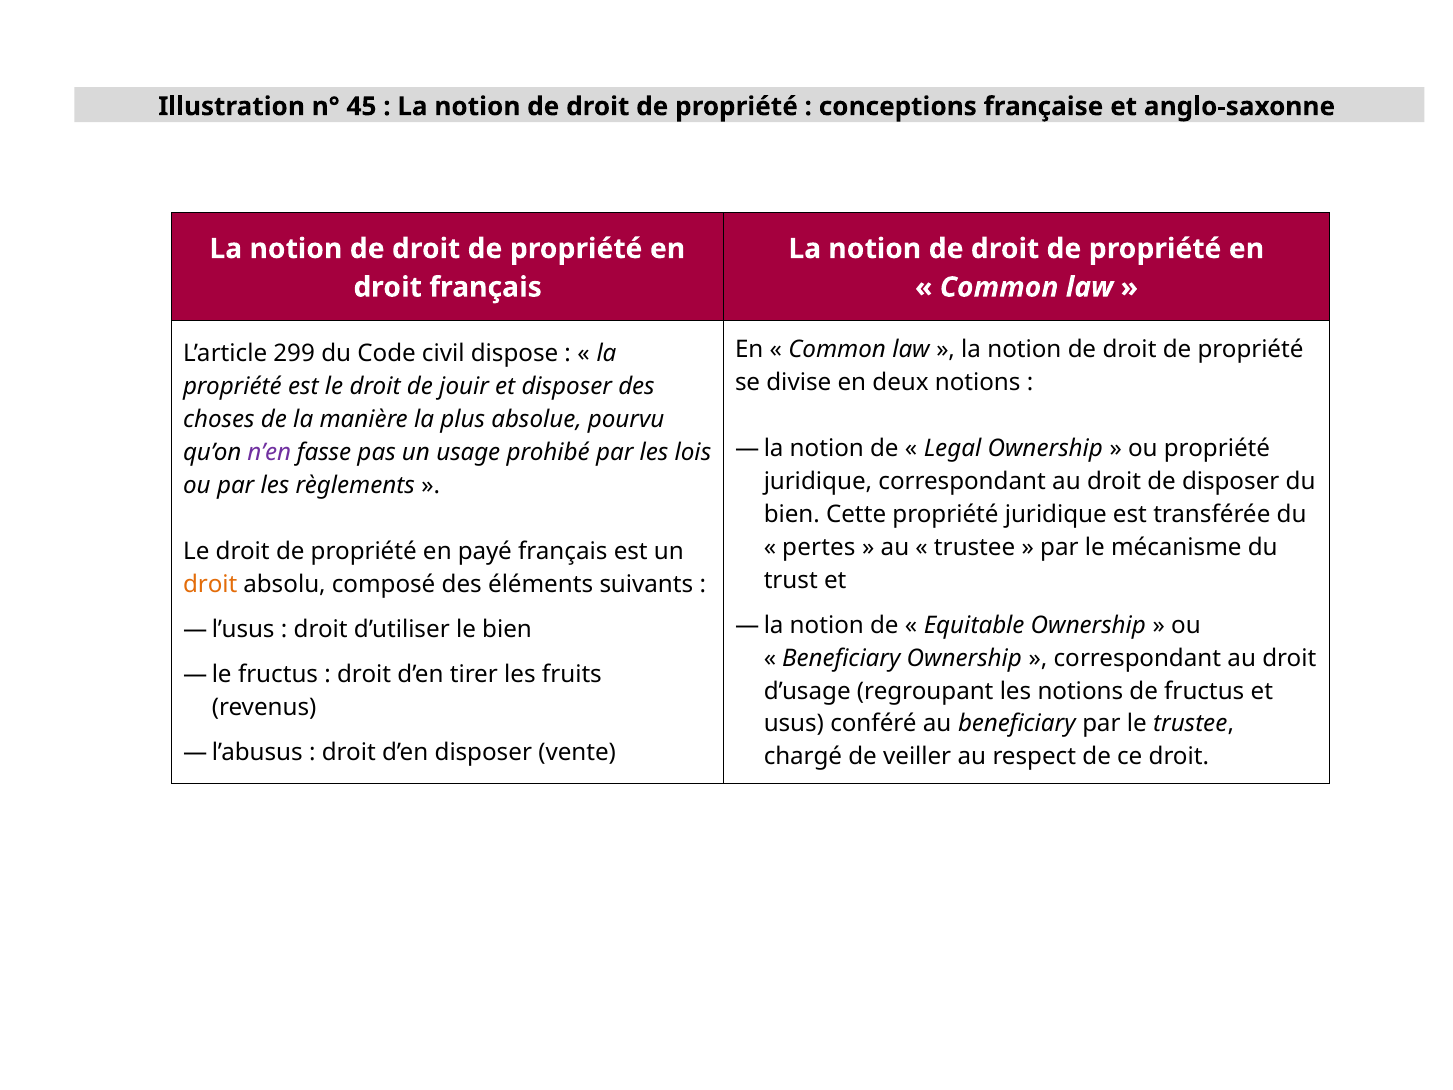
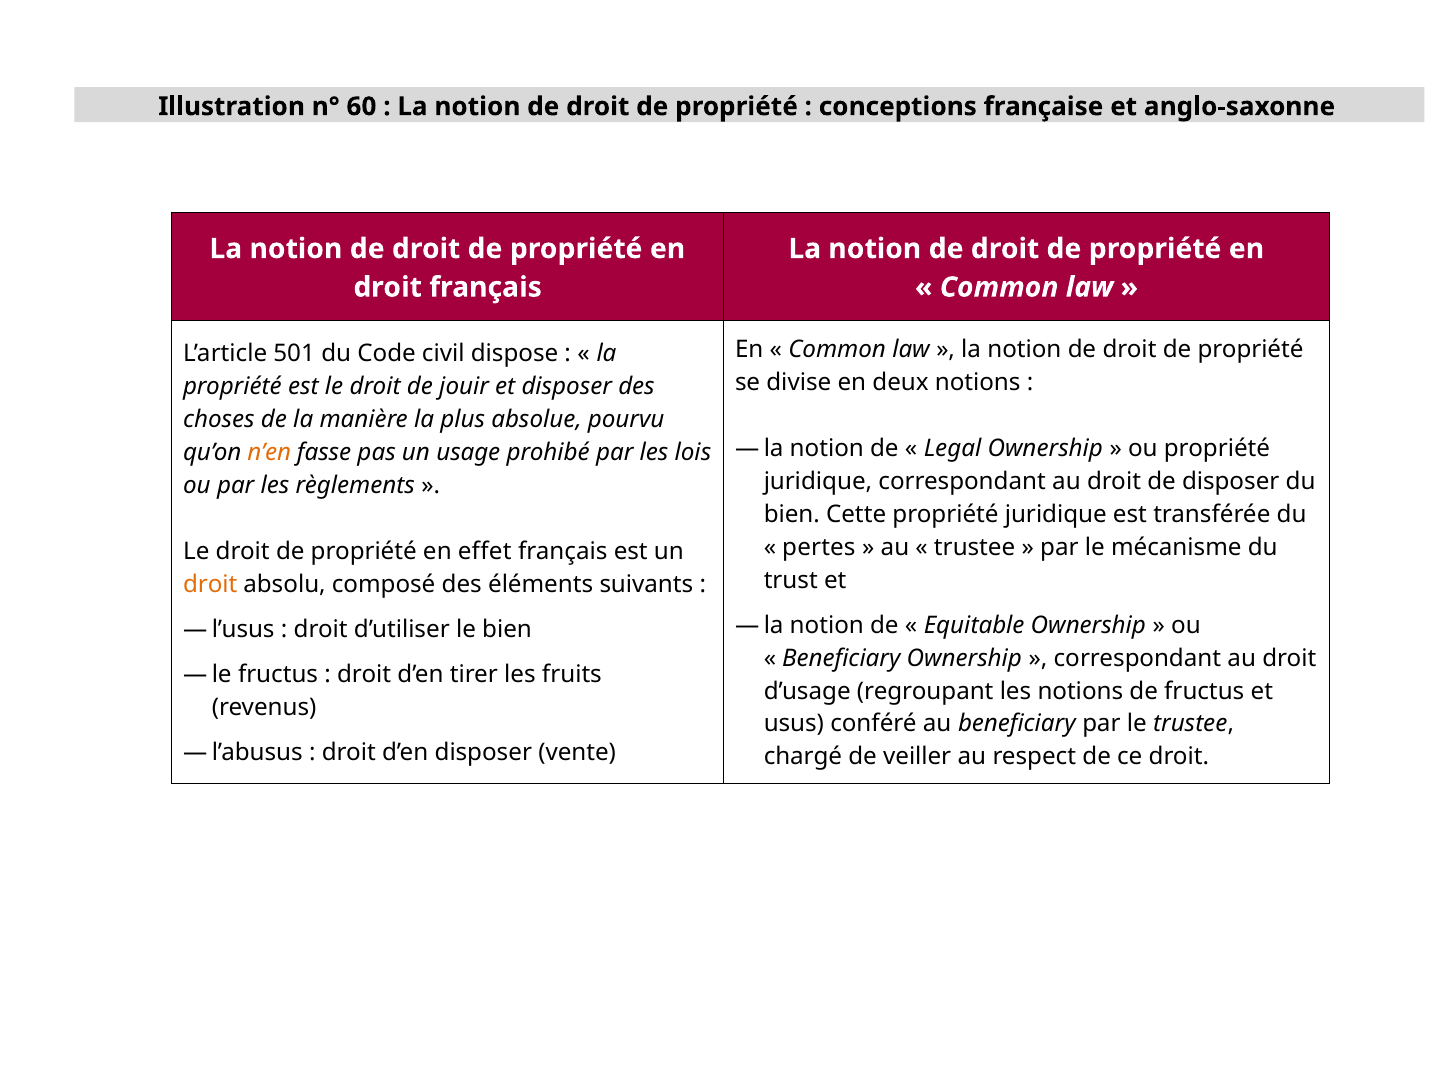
45: 45 -> 60 (361, 107)
299: 299 -> 501 (294, 354)
n’en colour: purple -> orange (269, 452)
payé: payé -> effet (485, 551)
